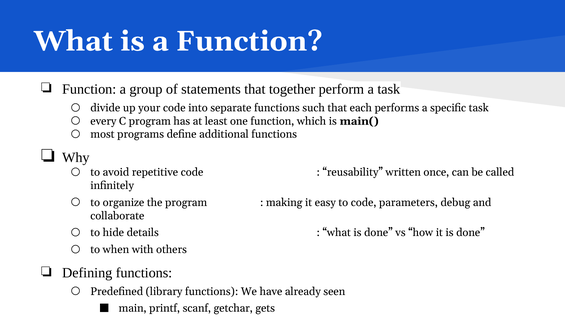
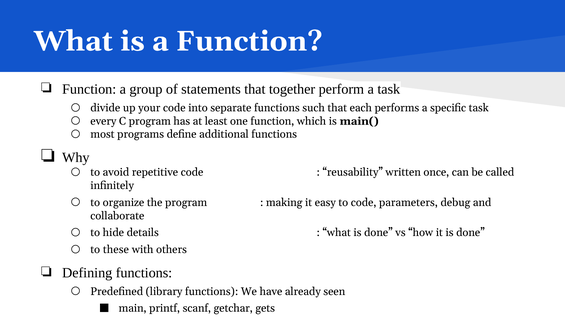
when: when -> these (116, 249)
